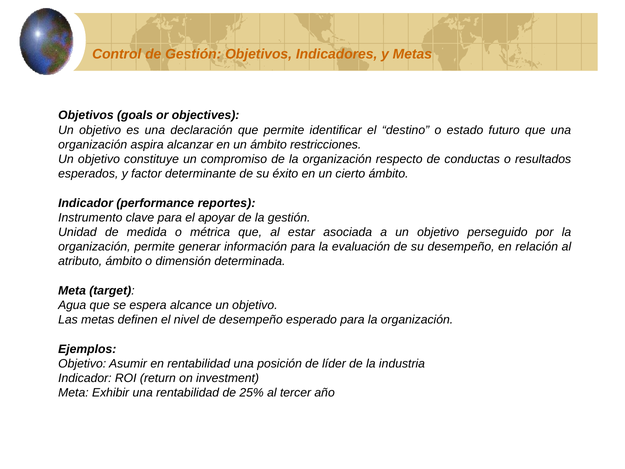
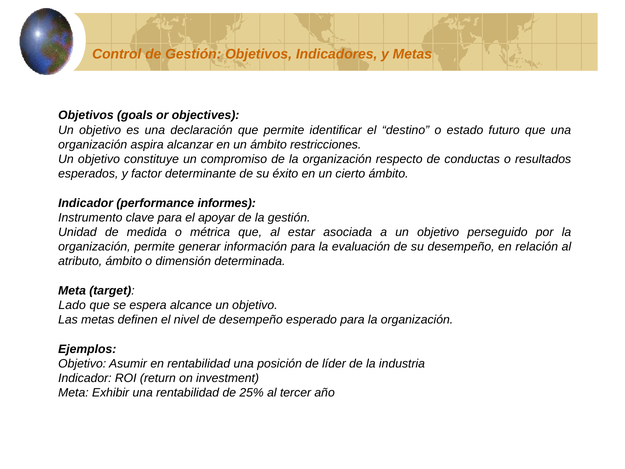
reportes: reportes -> informes (227, 203)
Agua: Agua -> Lado (72, 305)
